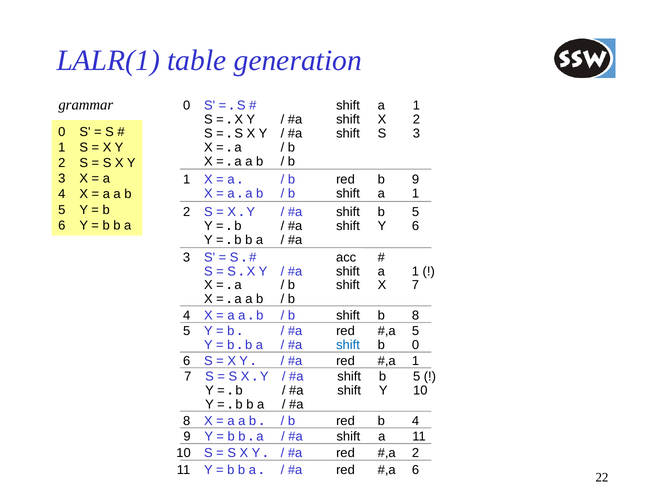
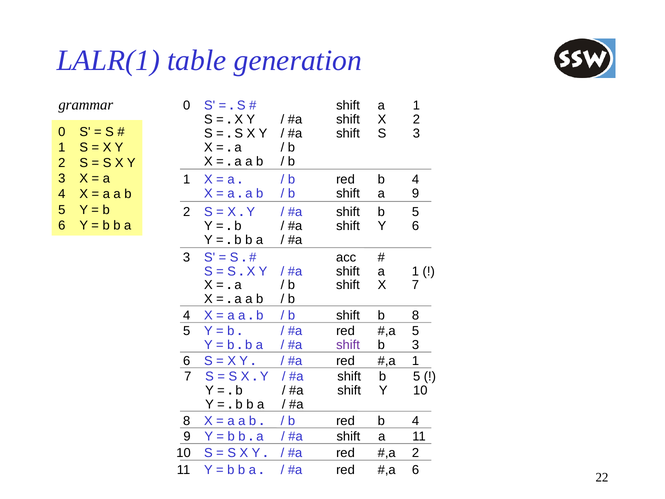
9: 9 -> 4 (415, 180)
b shift a 1: 1 -> 9 (415, 194)
shift colour: blue -> purple (348, 345)
b 0: 0 -> 3 (415, 345)
